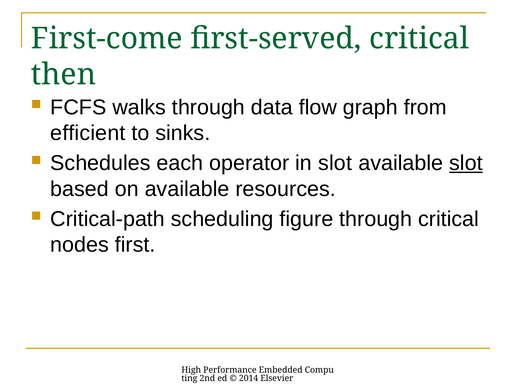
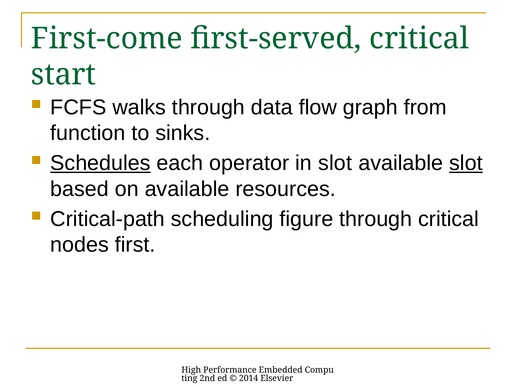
then: then -> start (64, 75)
efficient: efficient -> function (88, 133)
Schedules underline: none -> present (100, 163)
